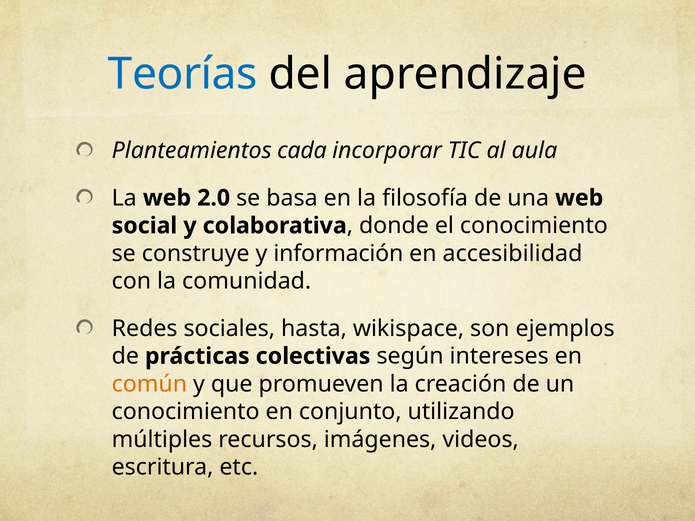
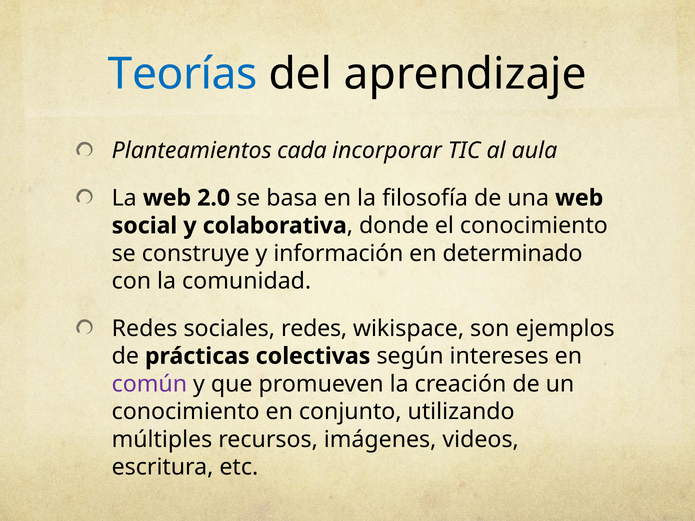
accesibilidad: accesibilidad -> determinado (513, 254)
sociales hasta: hasta -> redes (314, 329)
común colour: orange -> purple (149, 384)
